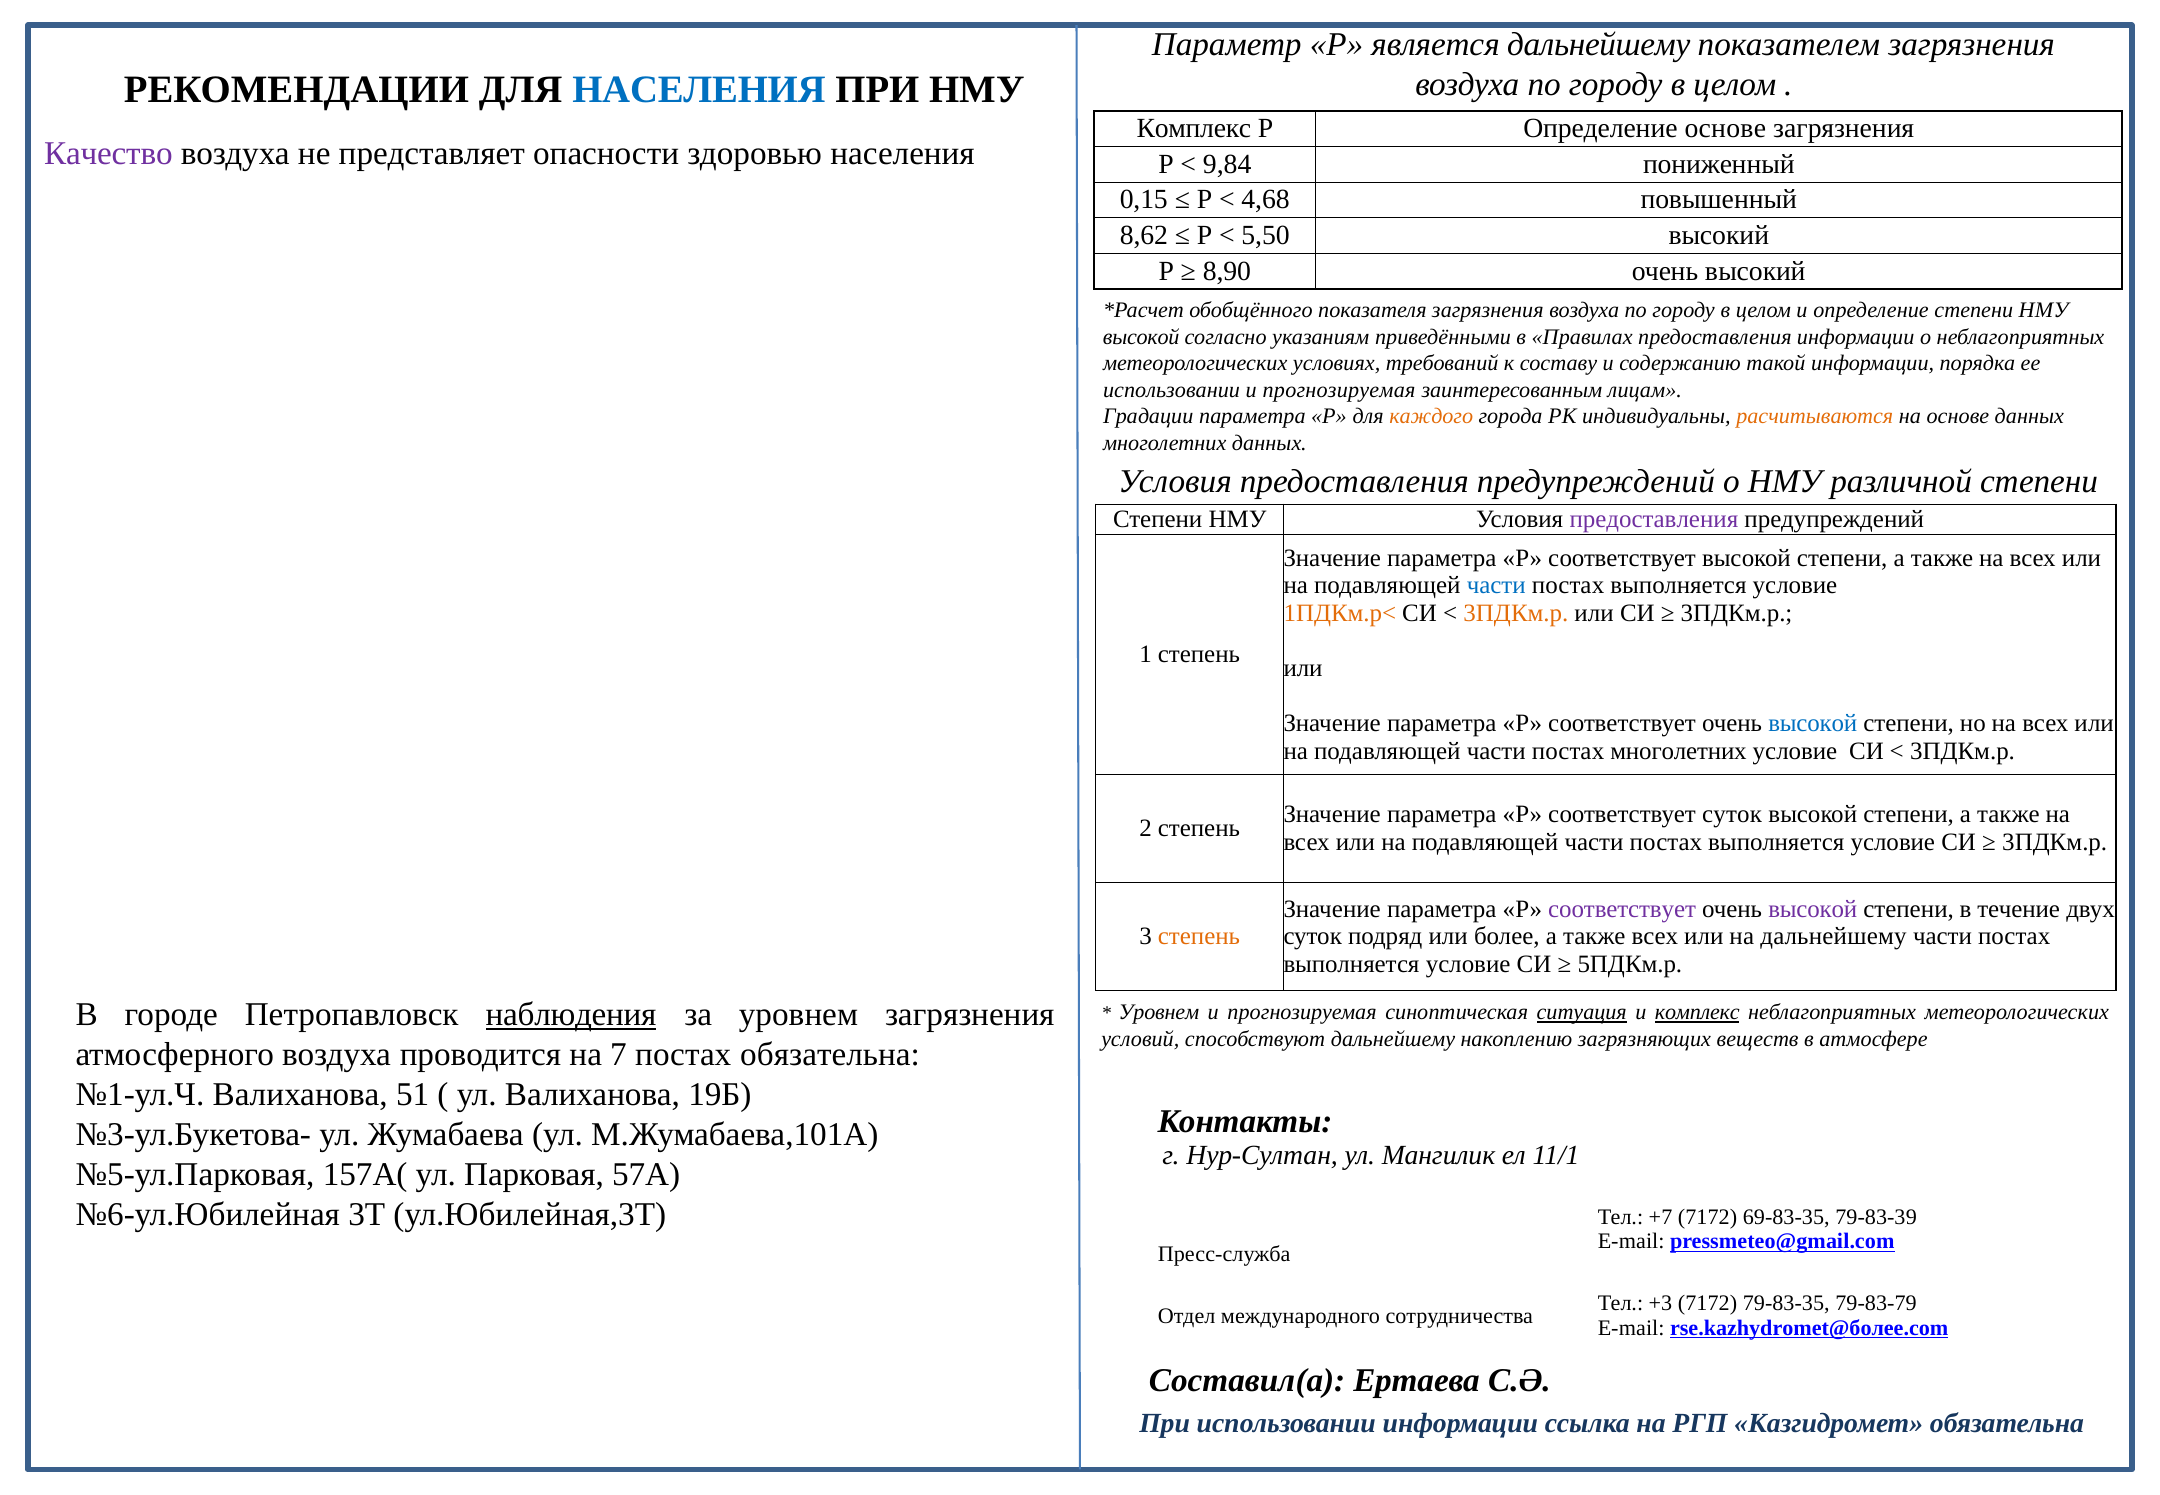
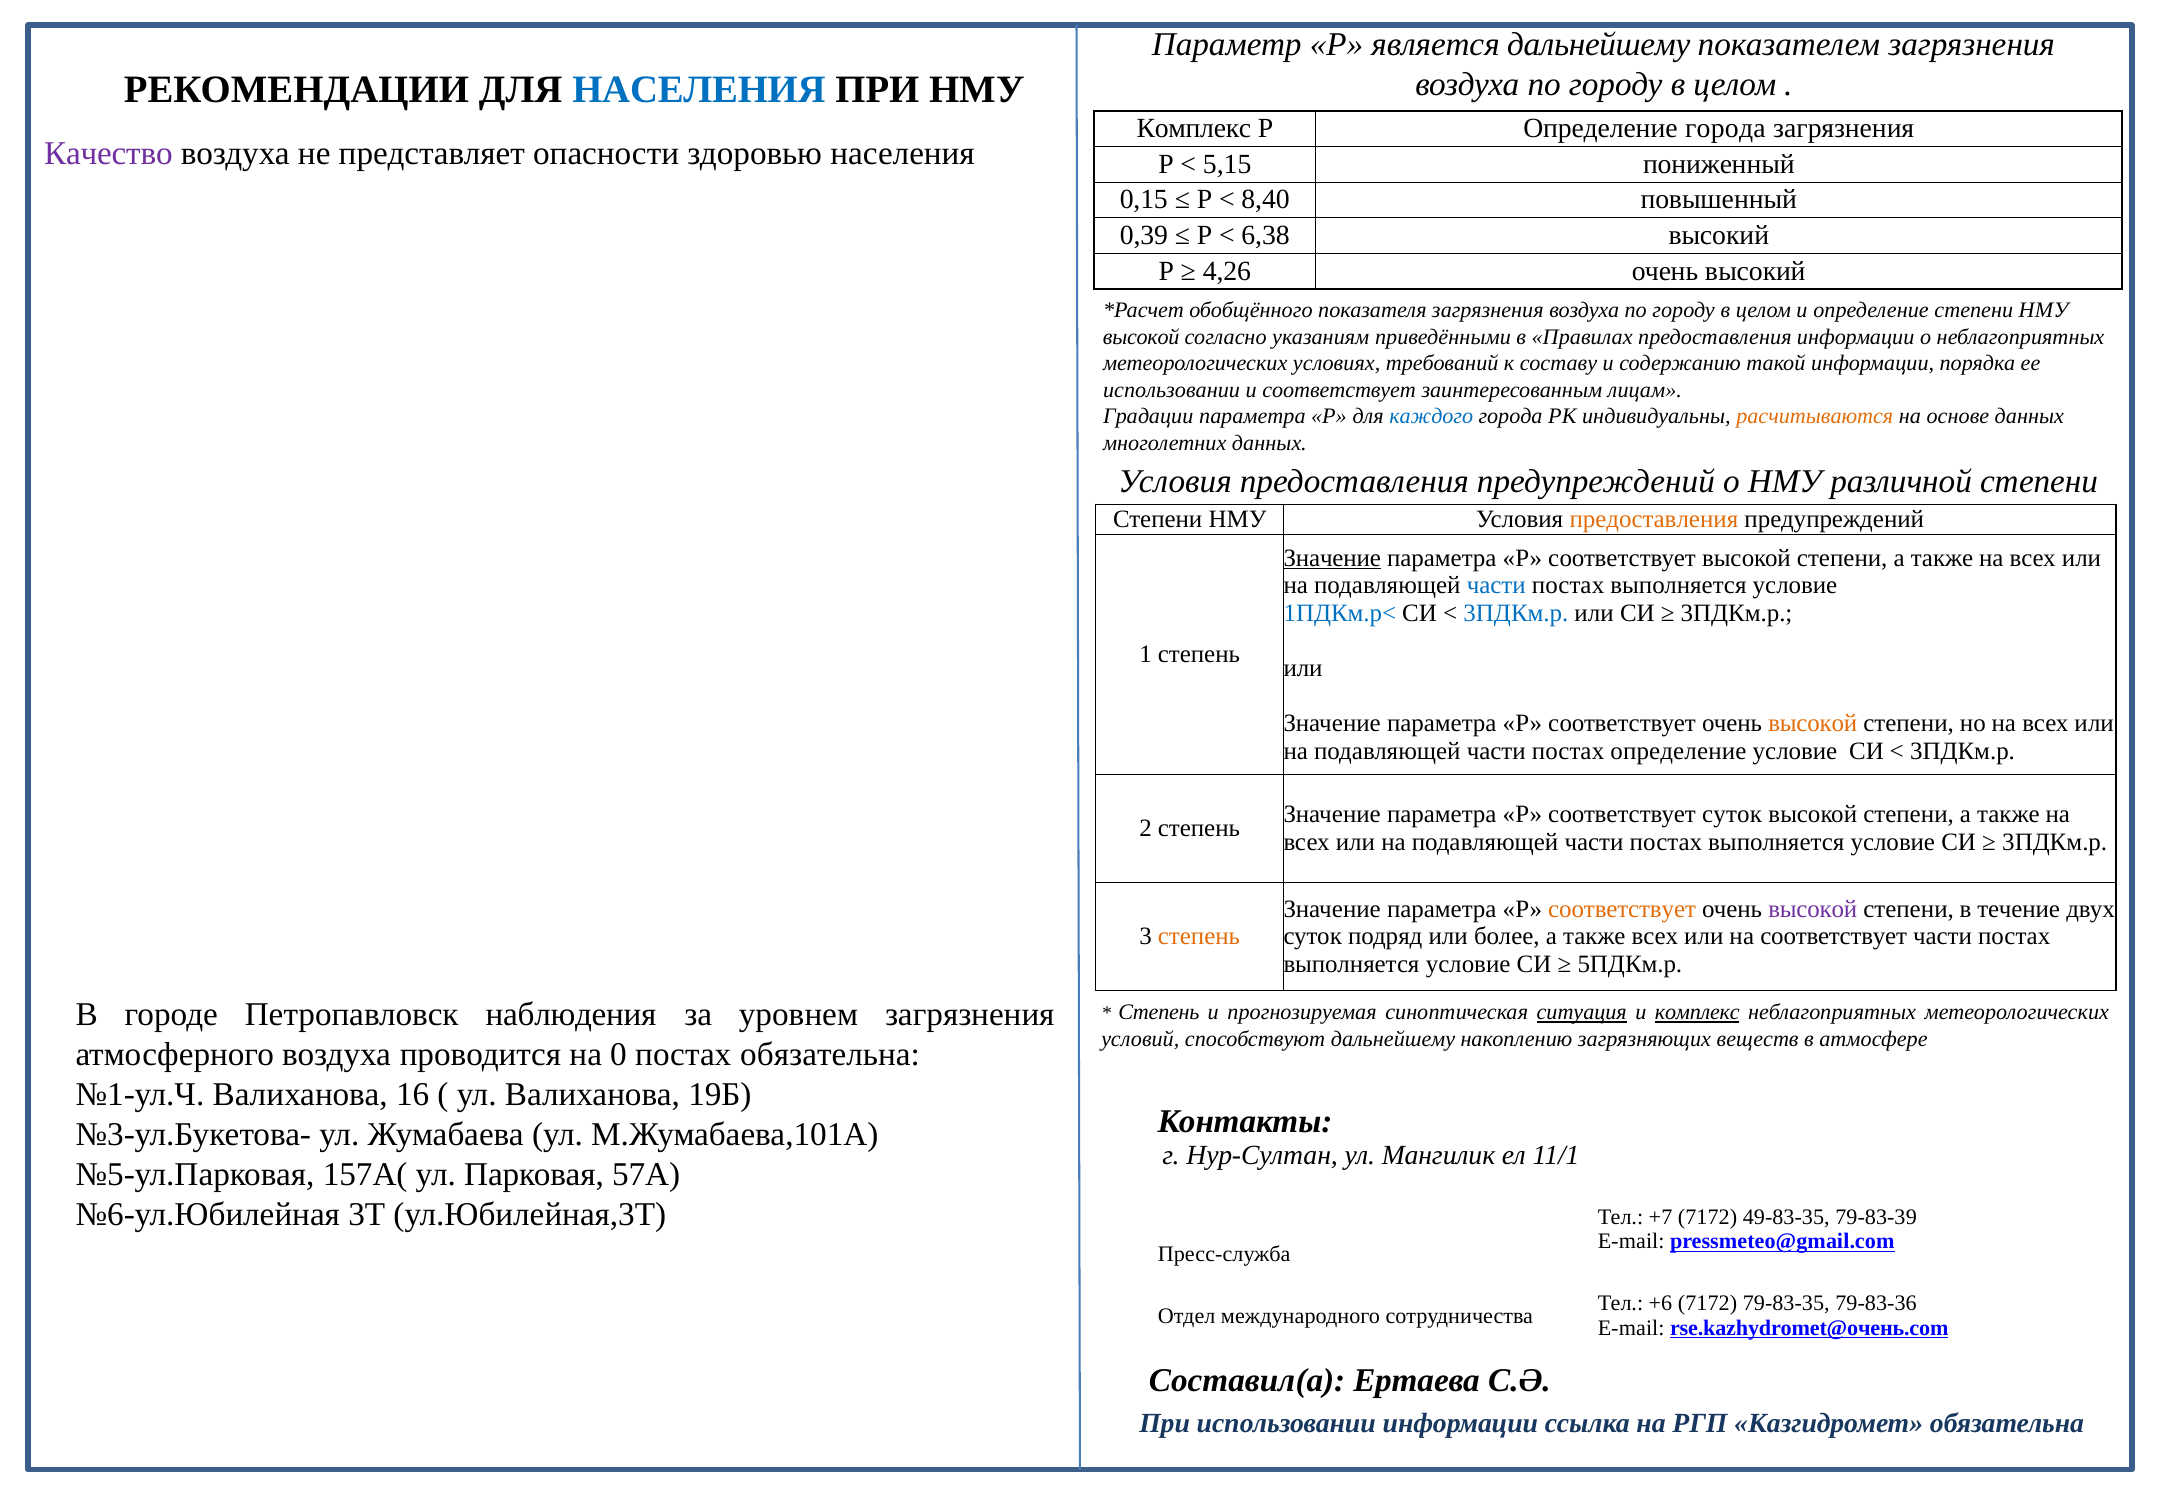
Определение основе: основе -> города (1725, 128)
9,84: 9,84 -> 5,15 (1227, 164)
4,68: 4,68 -> 8,40 (1265, 200)
8,62: 8,62 -> 0,39 (1144, 235)
5,50: 5,50 -> 6,38 (1265, 235)
8,90: 8,90 -> 4,26 (1227, 271)
прогнозируемая: прогнозируемая -> соответствует (1339, 390)
каждого colour: orange -> blue (1431, 416)
предоставления colour: purple -> orange (1654, 520)
Значение underline: none -> present (1332, 558)
1ПДКм.р< colour: orange -> blue (1340, 613)
3ПДКм.р colour: orange -> blue (1516, 613)
высокой colour: blue -> orange (1813, 724)
постах многолетних: многолетних -> определение (1678, 751)
соответствует colour: purple -> orange (1622, 909)
на дальнейшему: дальнейшему -> соответствует (1834, 937)
наблюдения underline: present -> none (571, 1015)
Уровнем: Уровнем -> Степень (1159, 1013)
7: 7 -> 0 (619, 1055)
51: 51 -> 16 (413, 1095)
69-83-35: 69-83-35 -> 49-83-35 (1786, 1217)
+3: +3 -> +6 (1660, 1304)
79-83-79: 79-83-79 -> 79-83-36 (1876, 1304)
rse.kazhydromet@более.com: rse.kazhydromet@более.com -> rse.kazhydromet@очень.com (1809, 1328)
